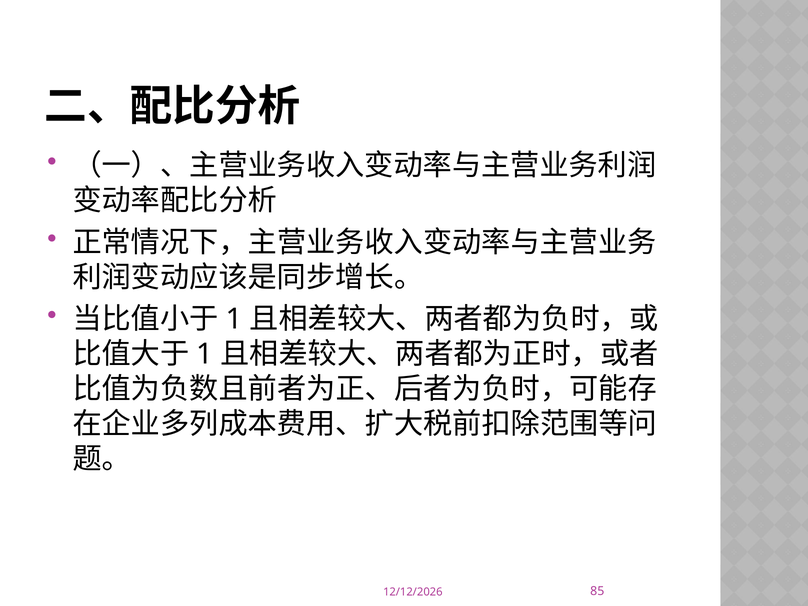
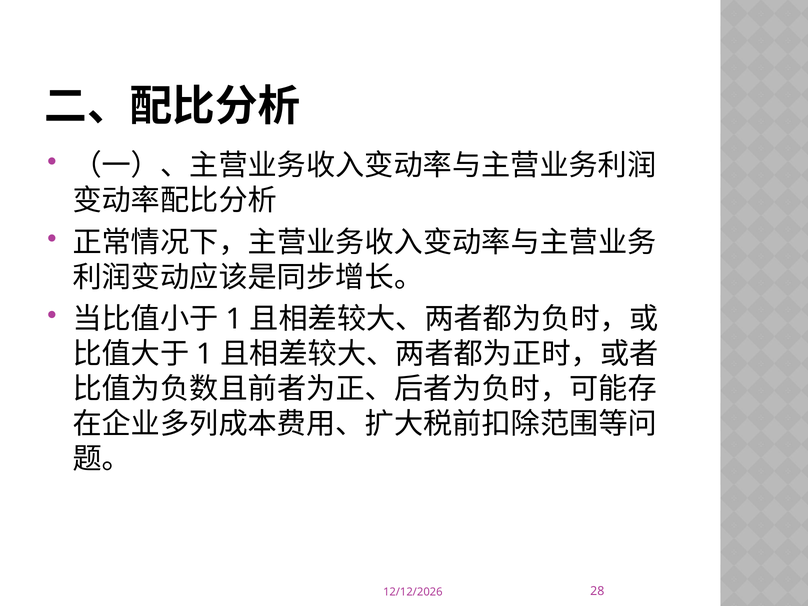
85: 85 -> 28 (597, 591)
